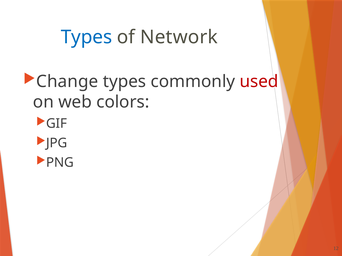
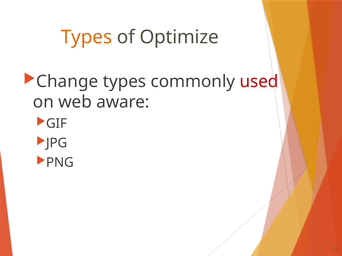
Types colour: blue -> orange (86, 37)
Network: Network -> Optimize (179, 37)
colors: colors -> aware (123, 102)
